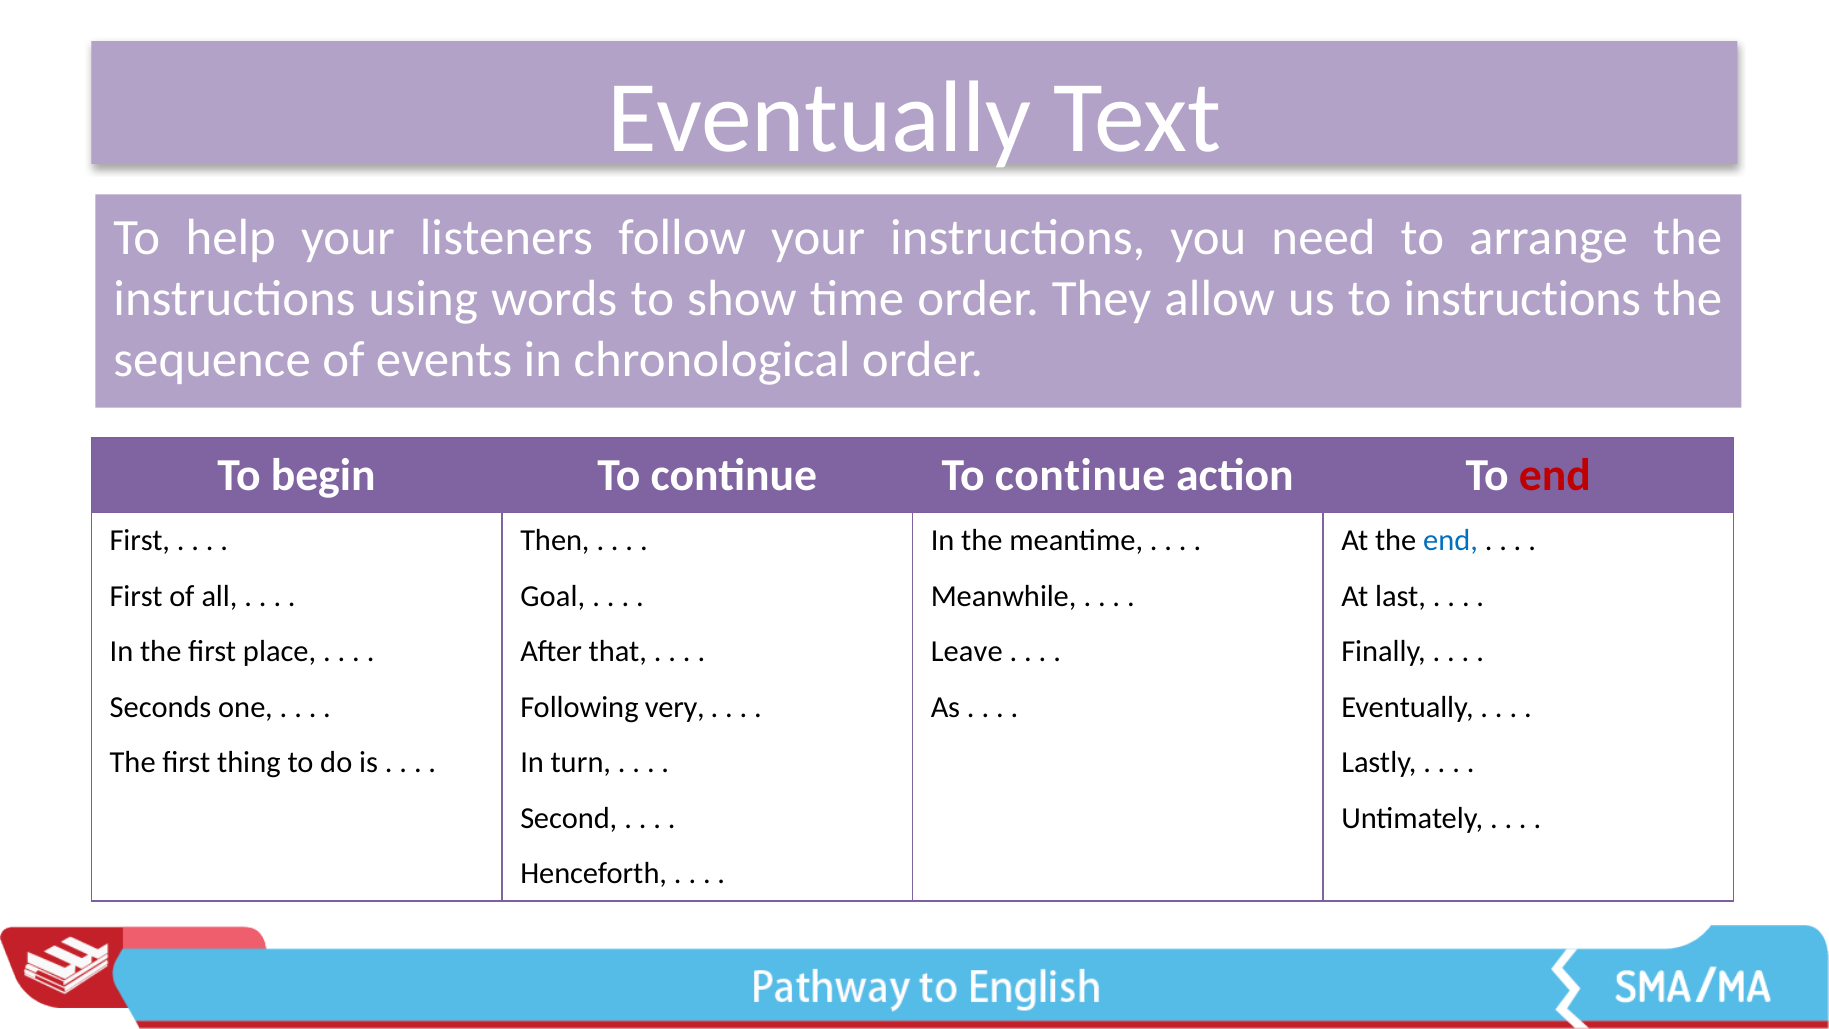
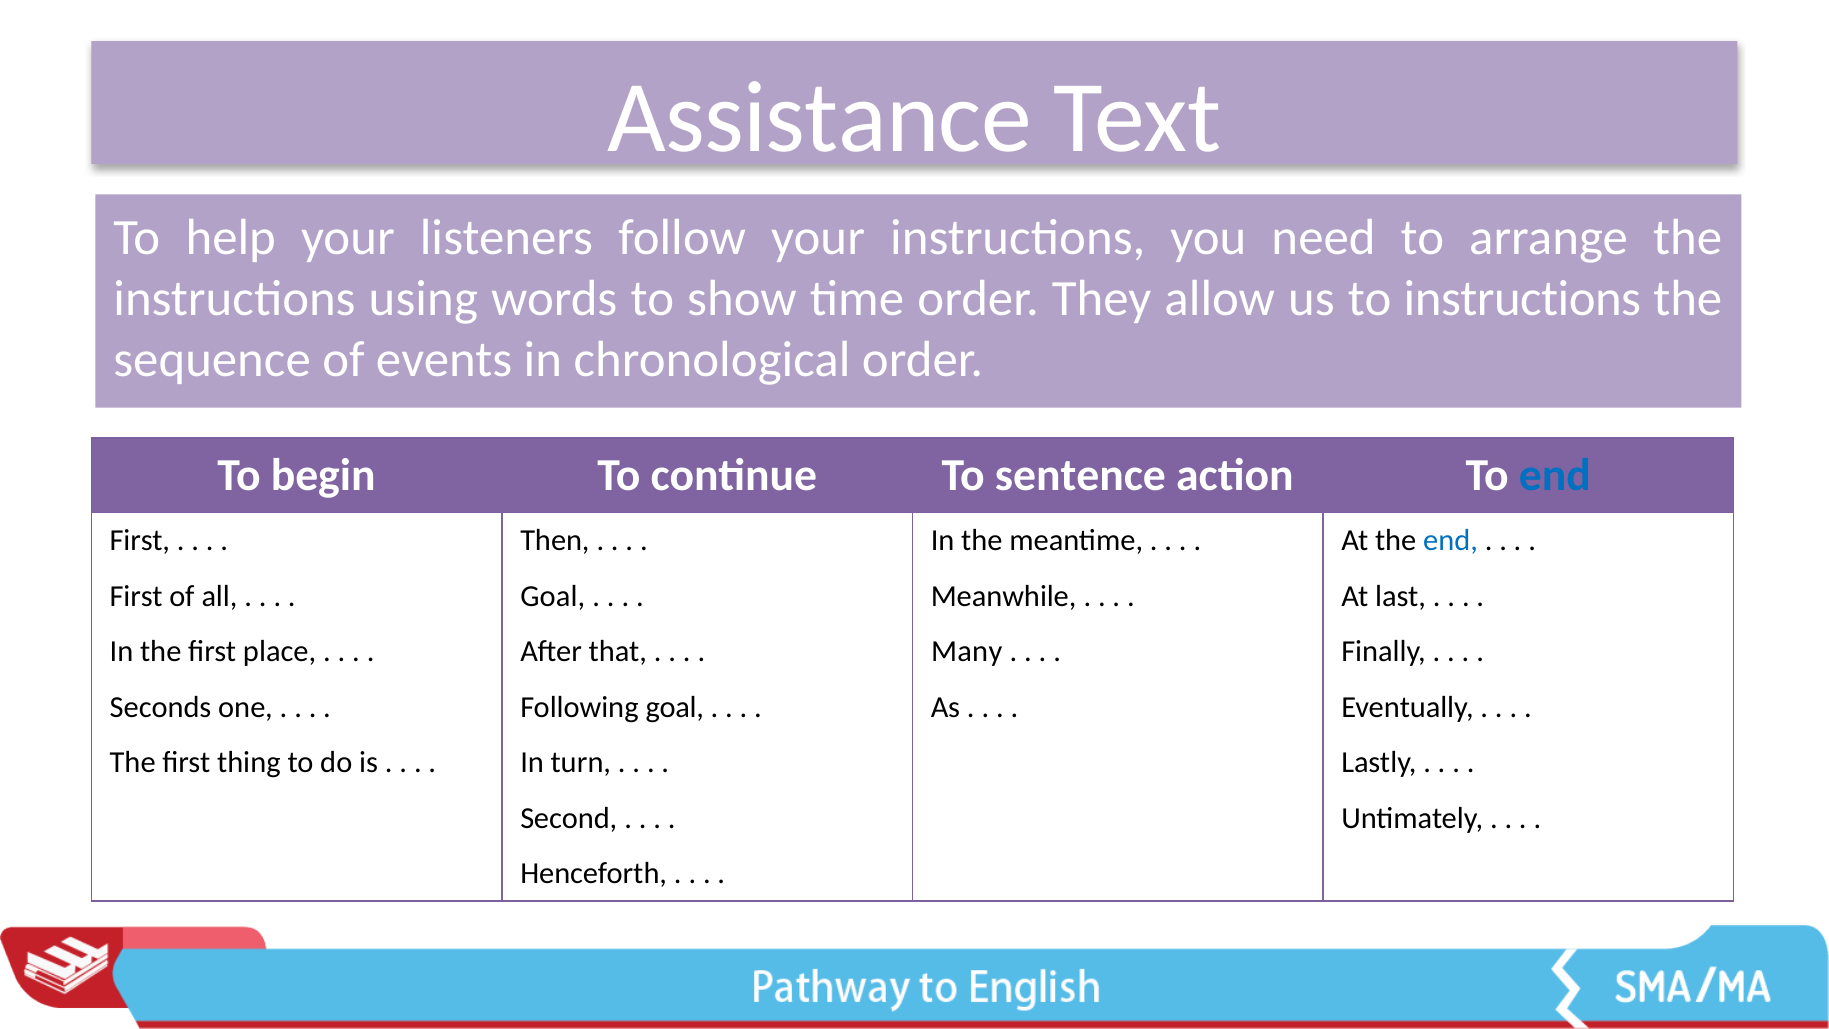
Eventually: Eventually -> Assistance (819, 118)
continue To continue: continue -> sentence (1080, 476)
end colour: red -> blue (1555, 476)
Leave: Leave -> Many (967, 651)
Following very: very -> goal (675, 707)
